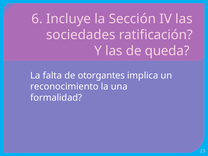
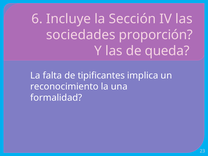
ratificación: ratificación -> proporción (156, 35)
otorgantes: otorgantes -> tipificantes (101, 75)
